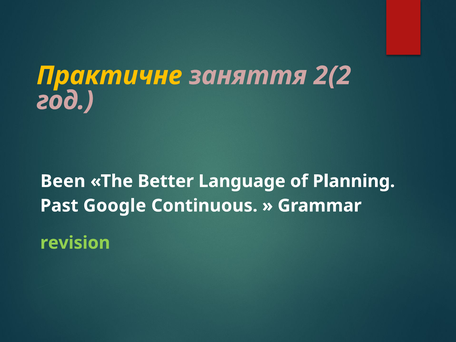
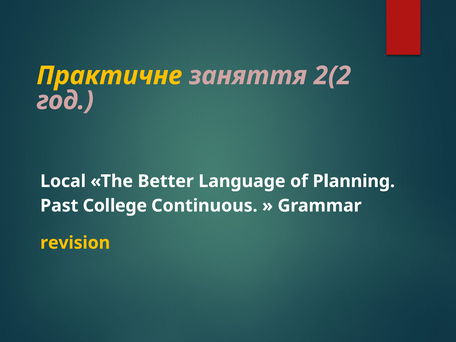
Been: Been -> Local (63, 181)
Google: Google -> College (115, 206)
revision colour: light green -> yellow (75, 243)
